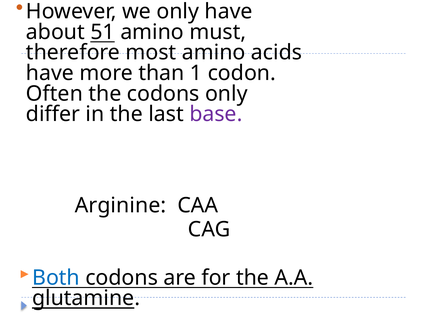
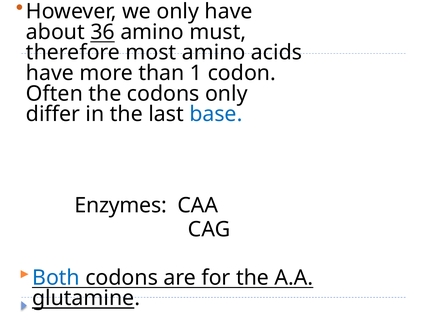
51: 51 -> 36 (103, 32)
base colour: purple -> blue (216, 114)
Arginine: Arginine -> Enzymes (121, 205)
